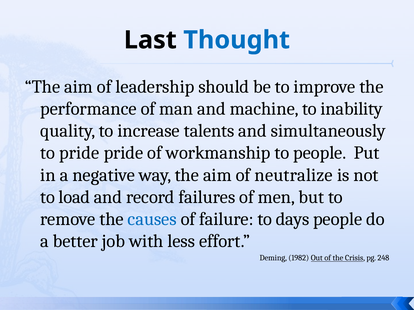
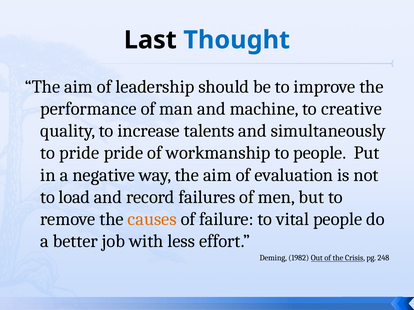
inability: inability -> creative (352, 109)
neutralize: neutralize -> evaluation (294, 175)
causes colour: blue -> orange (152, 219)
days: days -> vital (293, 219)
